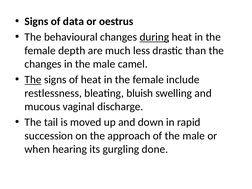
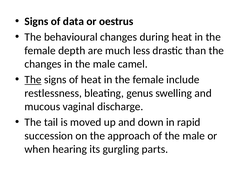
during underline: present -> none (154, 37)
bluish: bluish -> genus (140, 93)
done: done -> parts (155, 149)
